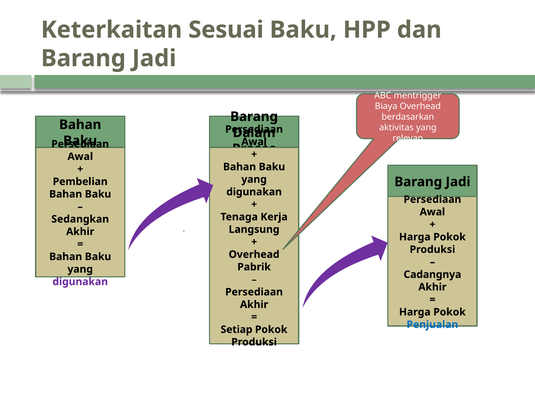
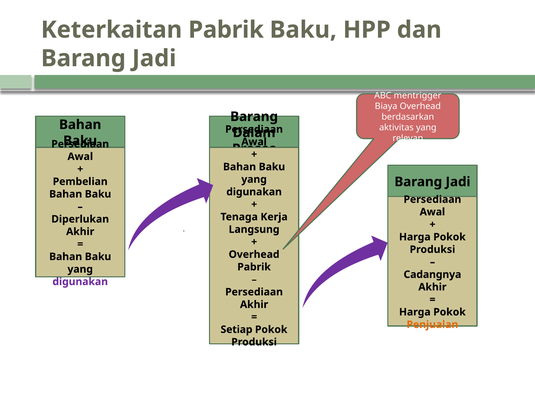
Keterkaitan Sesuai: Sesuai -> Pabrik (226, 30)
Sedangkan: Sedangkan -> Diperlukan (80, 219)
Penjualan colour: blue -> orange (432, 324)
